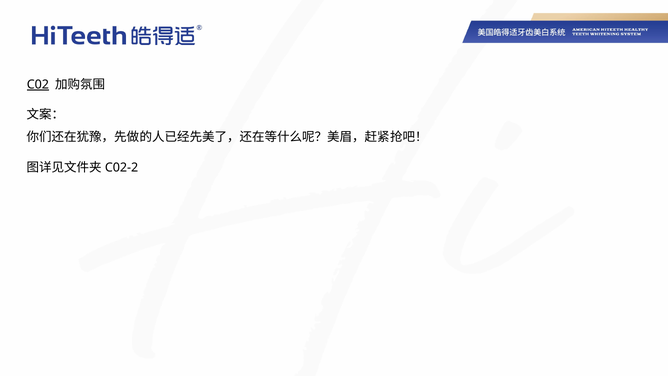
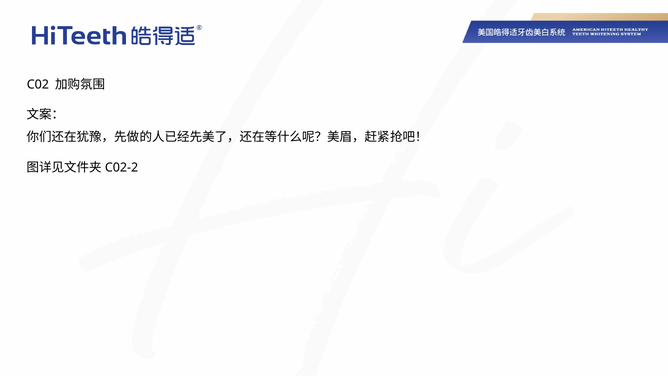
C02 underline: present -> none (38, 85)
